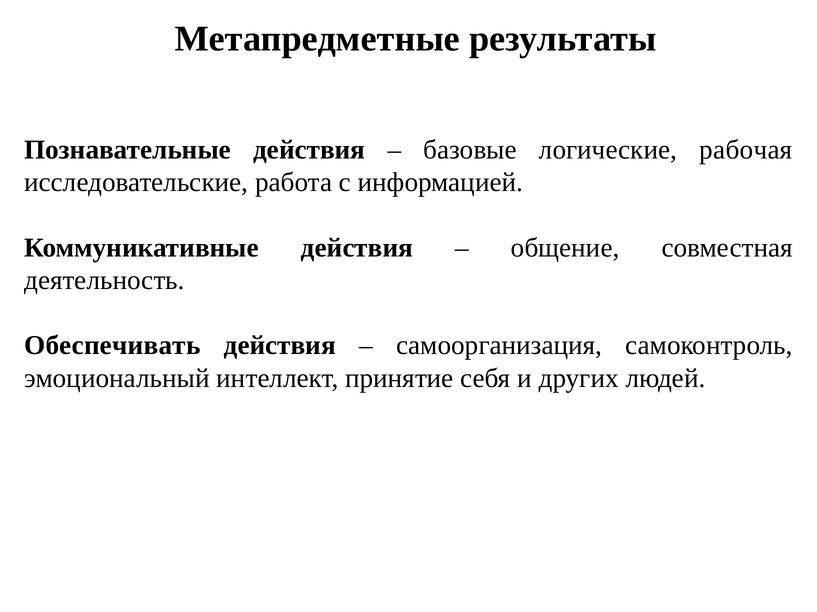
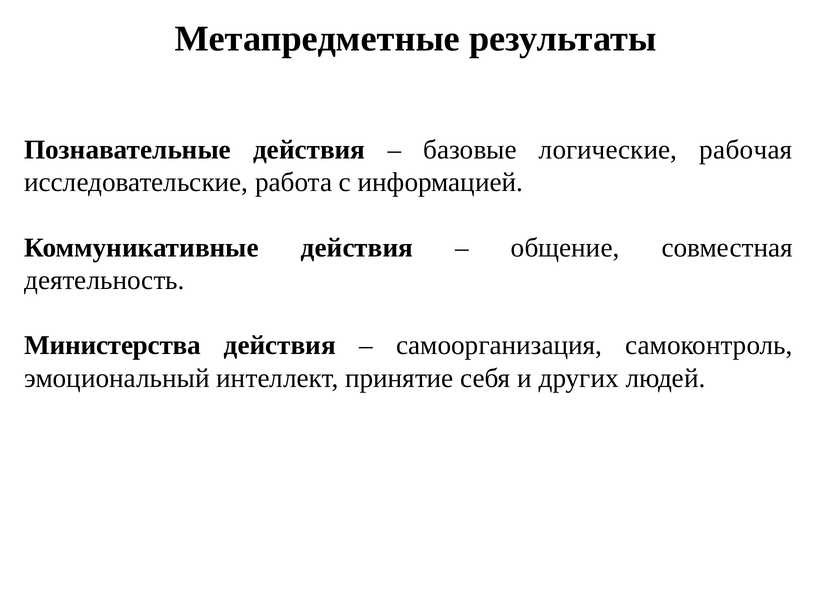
Обеспечивать: Обеспечивать -> Министерства (113, 346)
